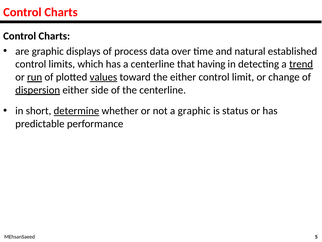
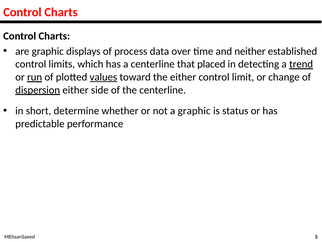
natural: natural -> neither (250, 51)
having: having -> placed (211, 64)
determine underline: present -> none (76, 111)
